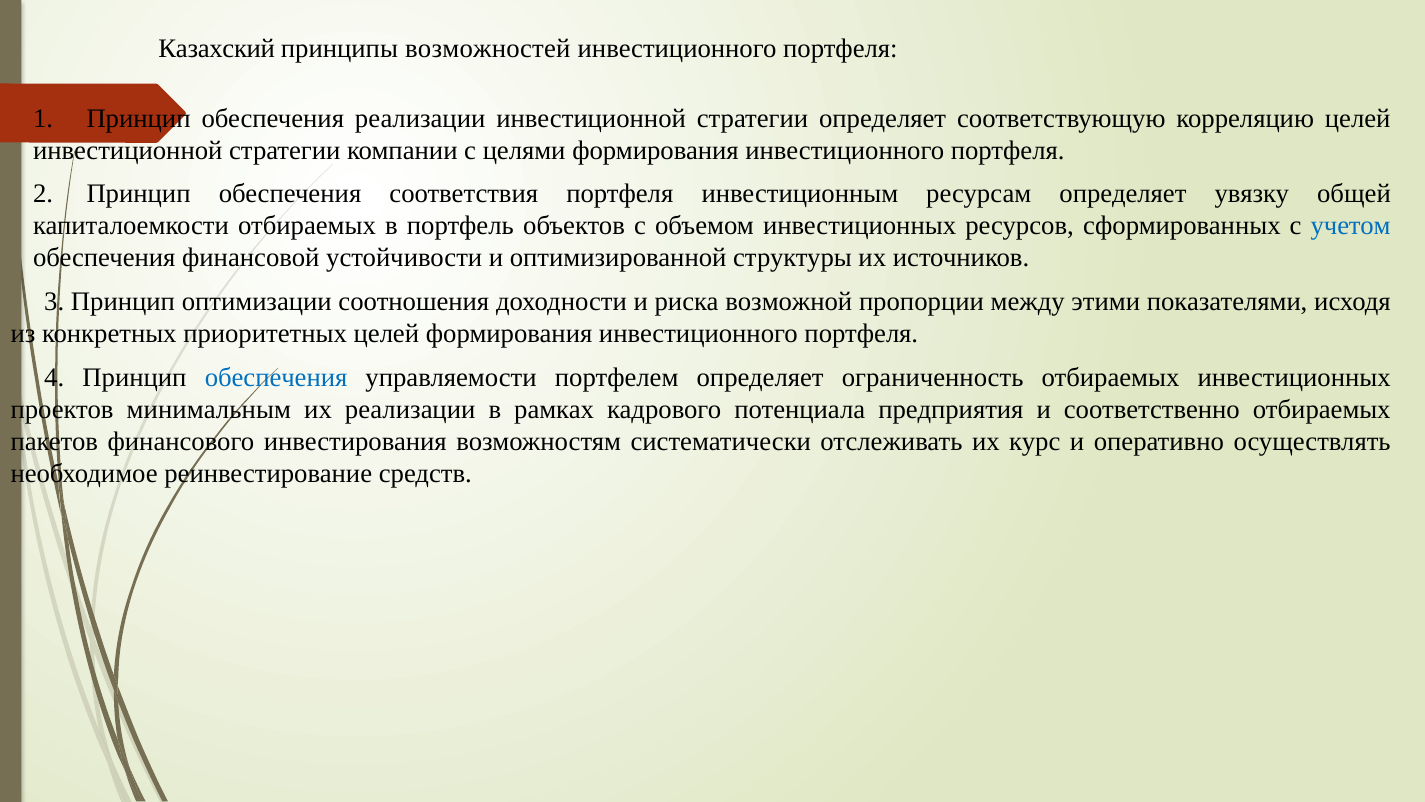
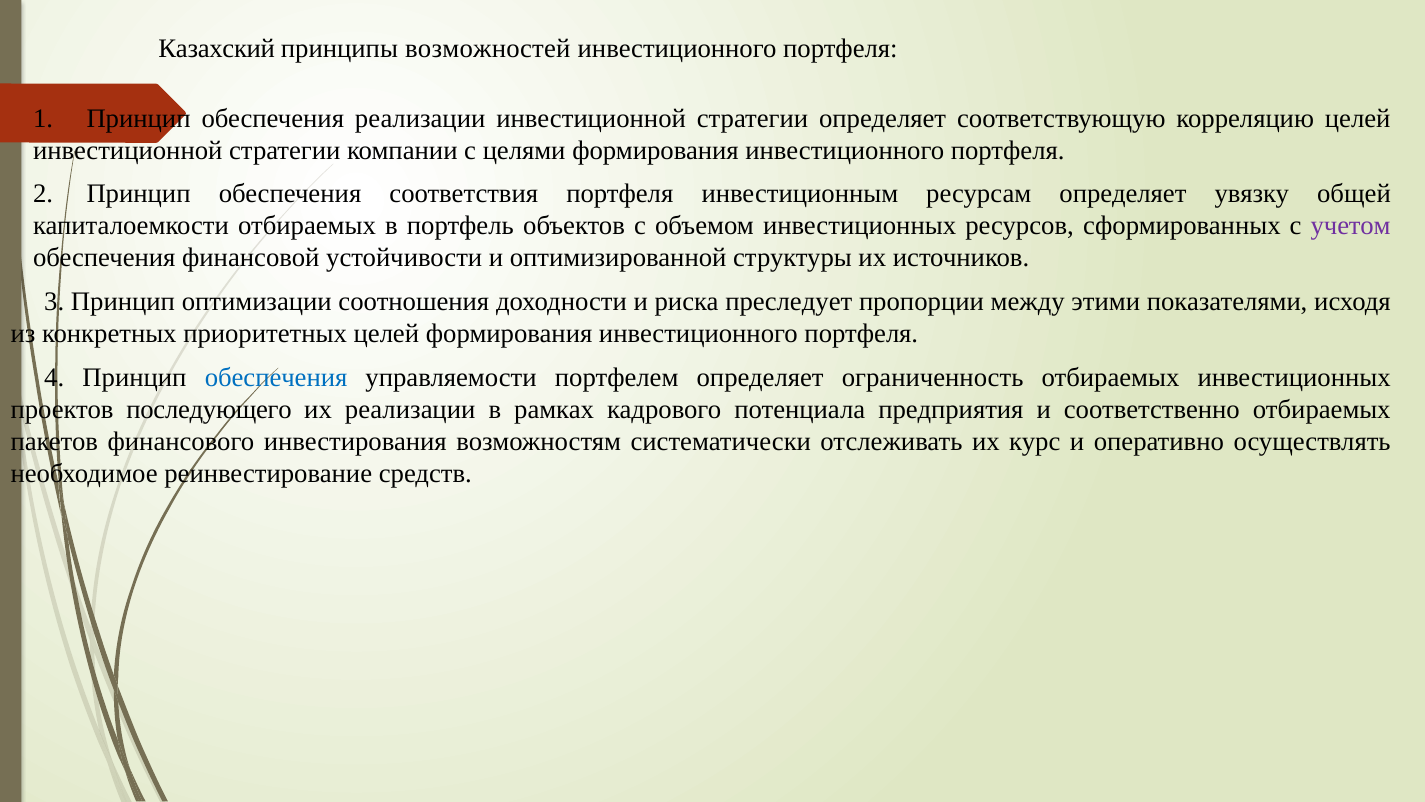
учетом colour: blue -> purple (1351, 226)
возможной: возможной -> преследует (789, 302)
минимальным: минимальным -> последующего (209, 409)
